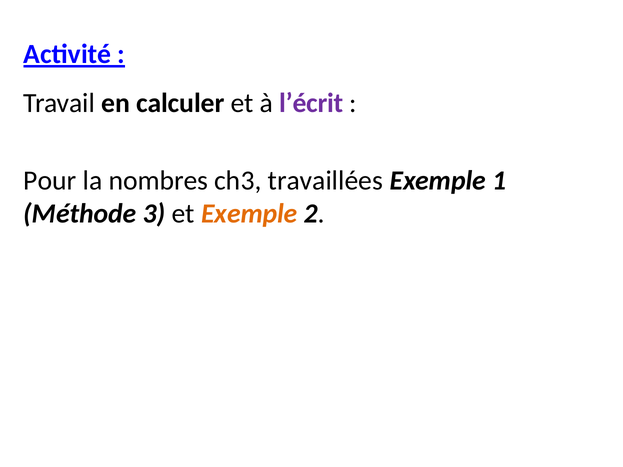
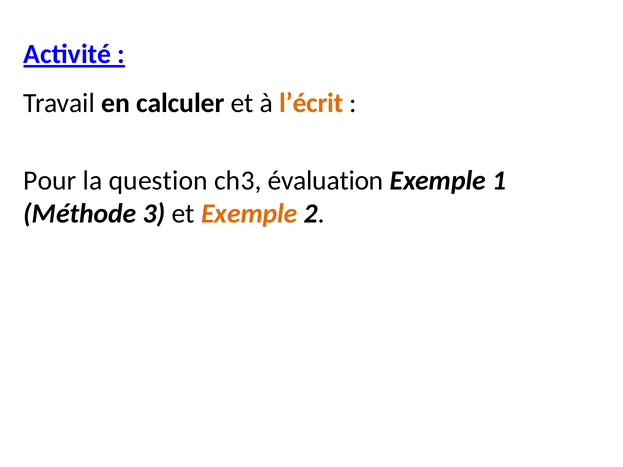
l’écrit colour: purple -> orange (311, 103)
nombres: nombres -> question (158, 181)
travaillées: travaillées -> évaluation (326, 181)
